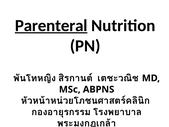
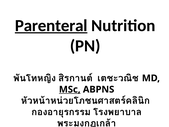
MSc underline: none -> present (70, 89)
